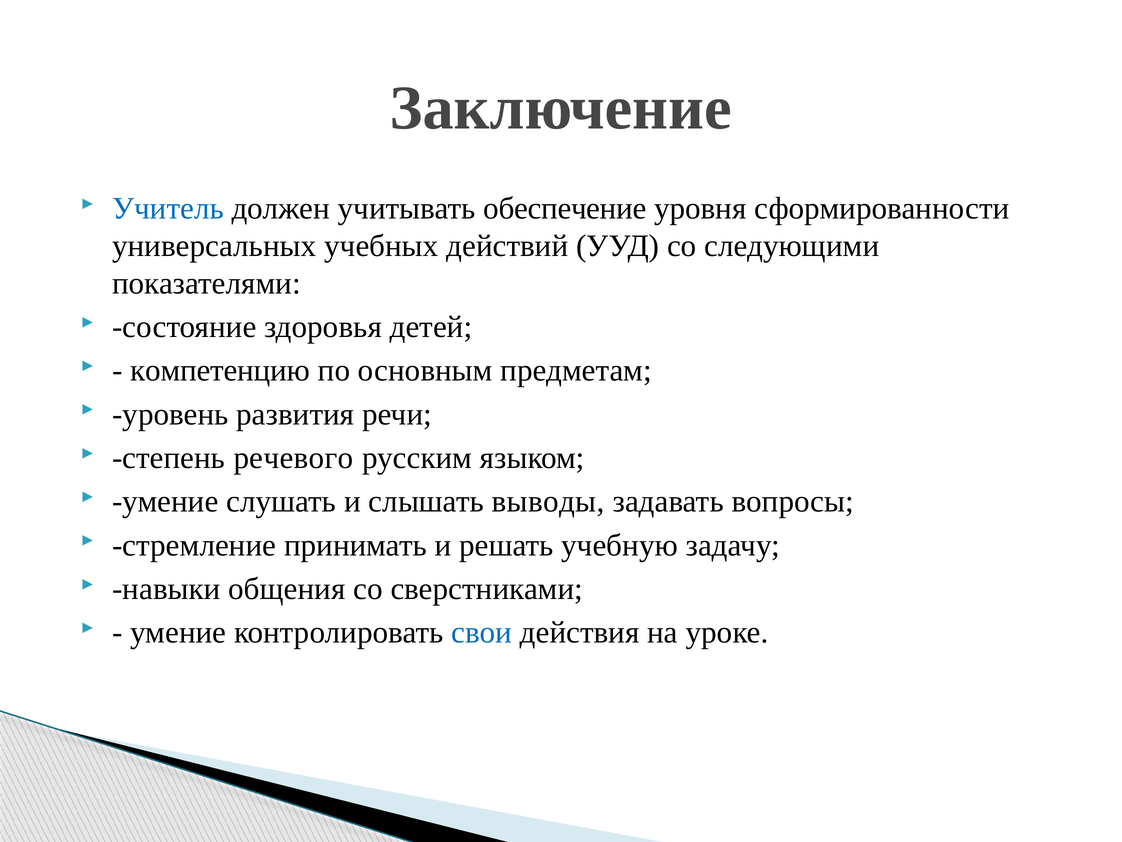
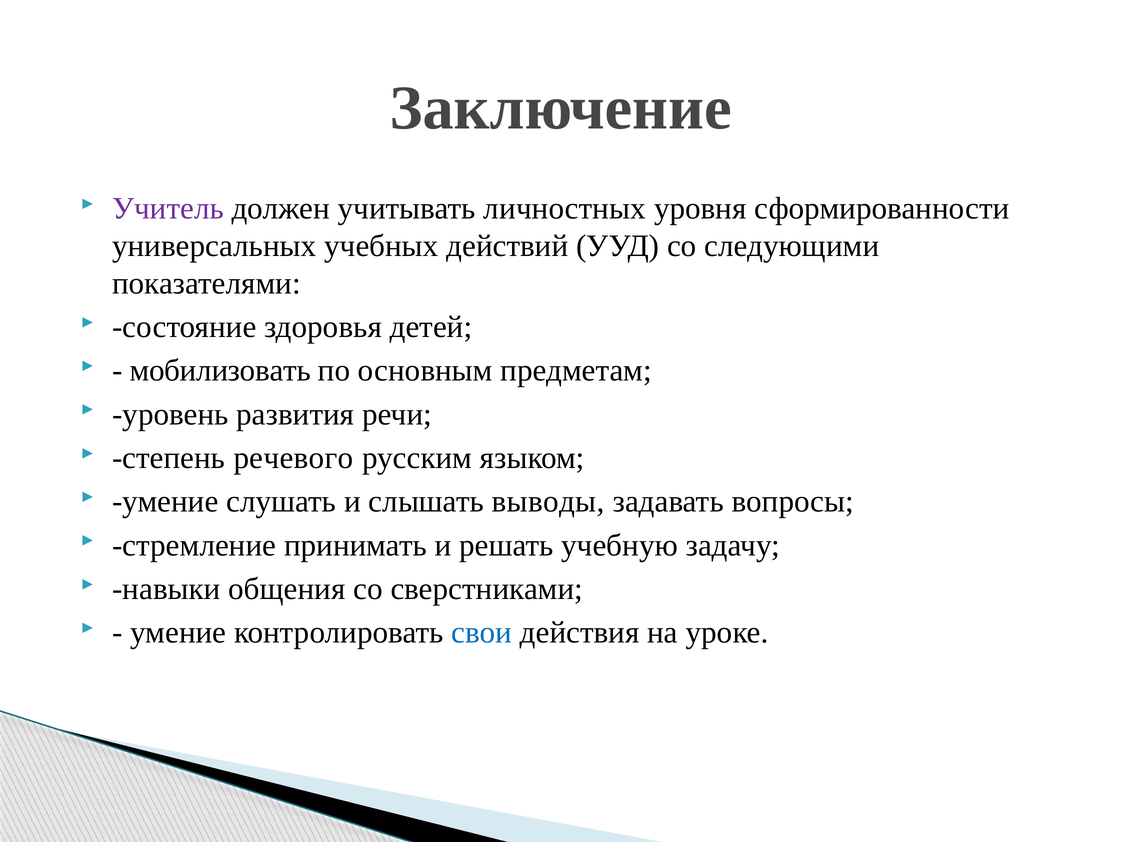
Учитель colour: blue -> purple (168, 208)
обеспечение: обеспечение -> личностных (565, 208)
компетенцию: компетенцию -> мобилизовать (220, 370)
